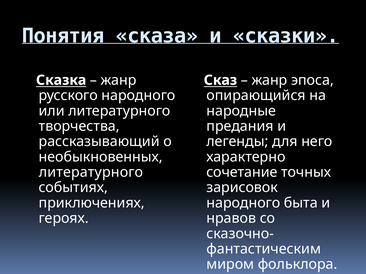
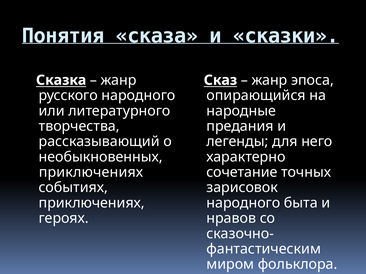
литературного: литературного -> приключениях (91, 173)
